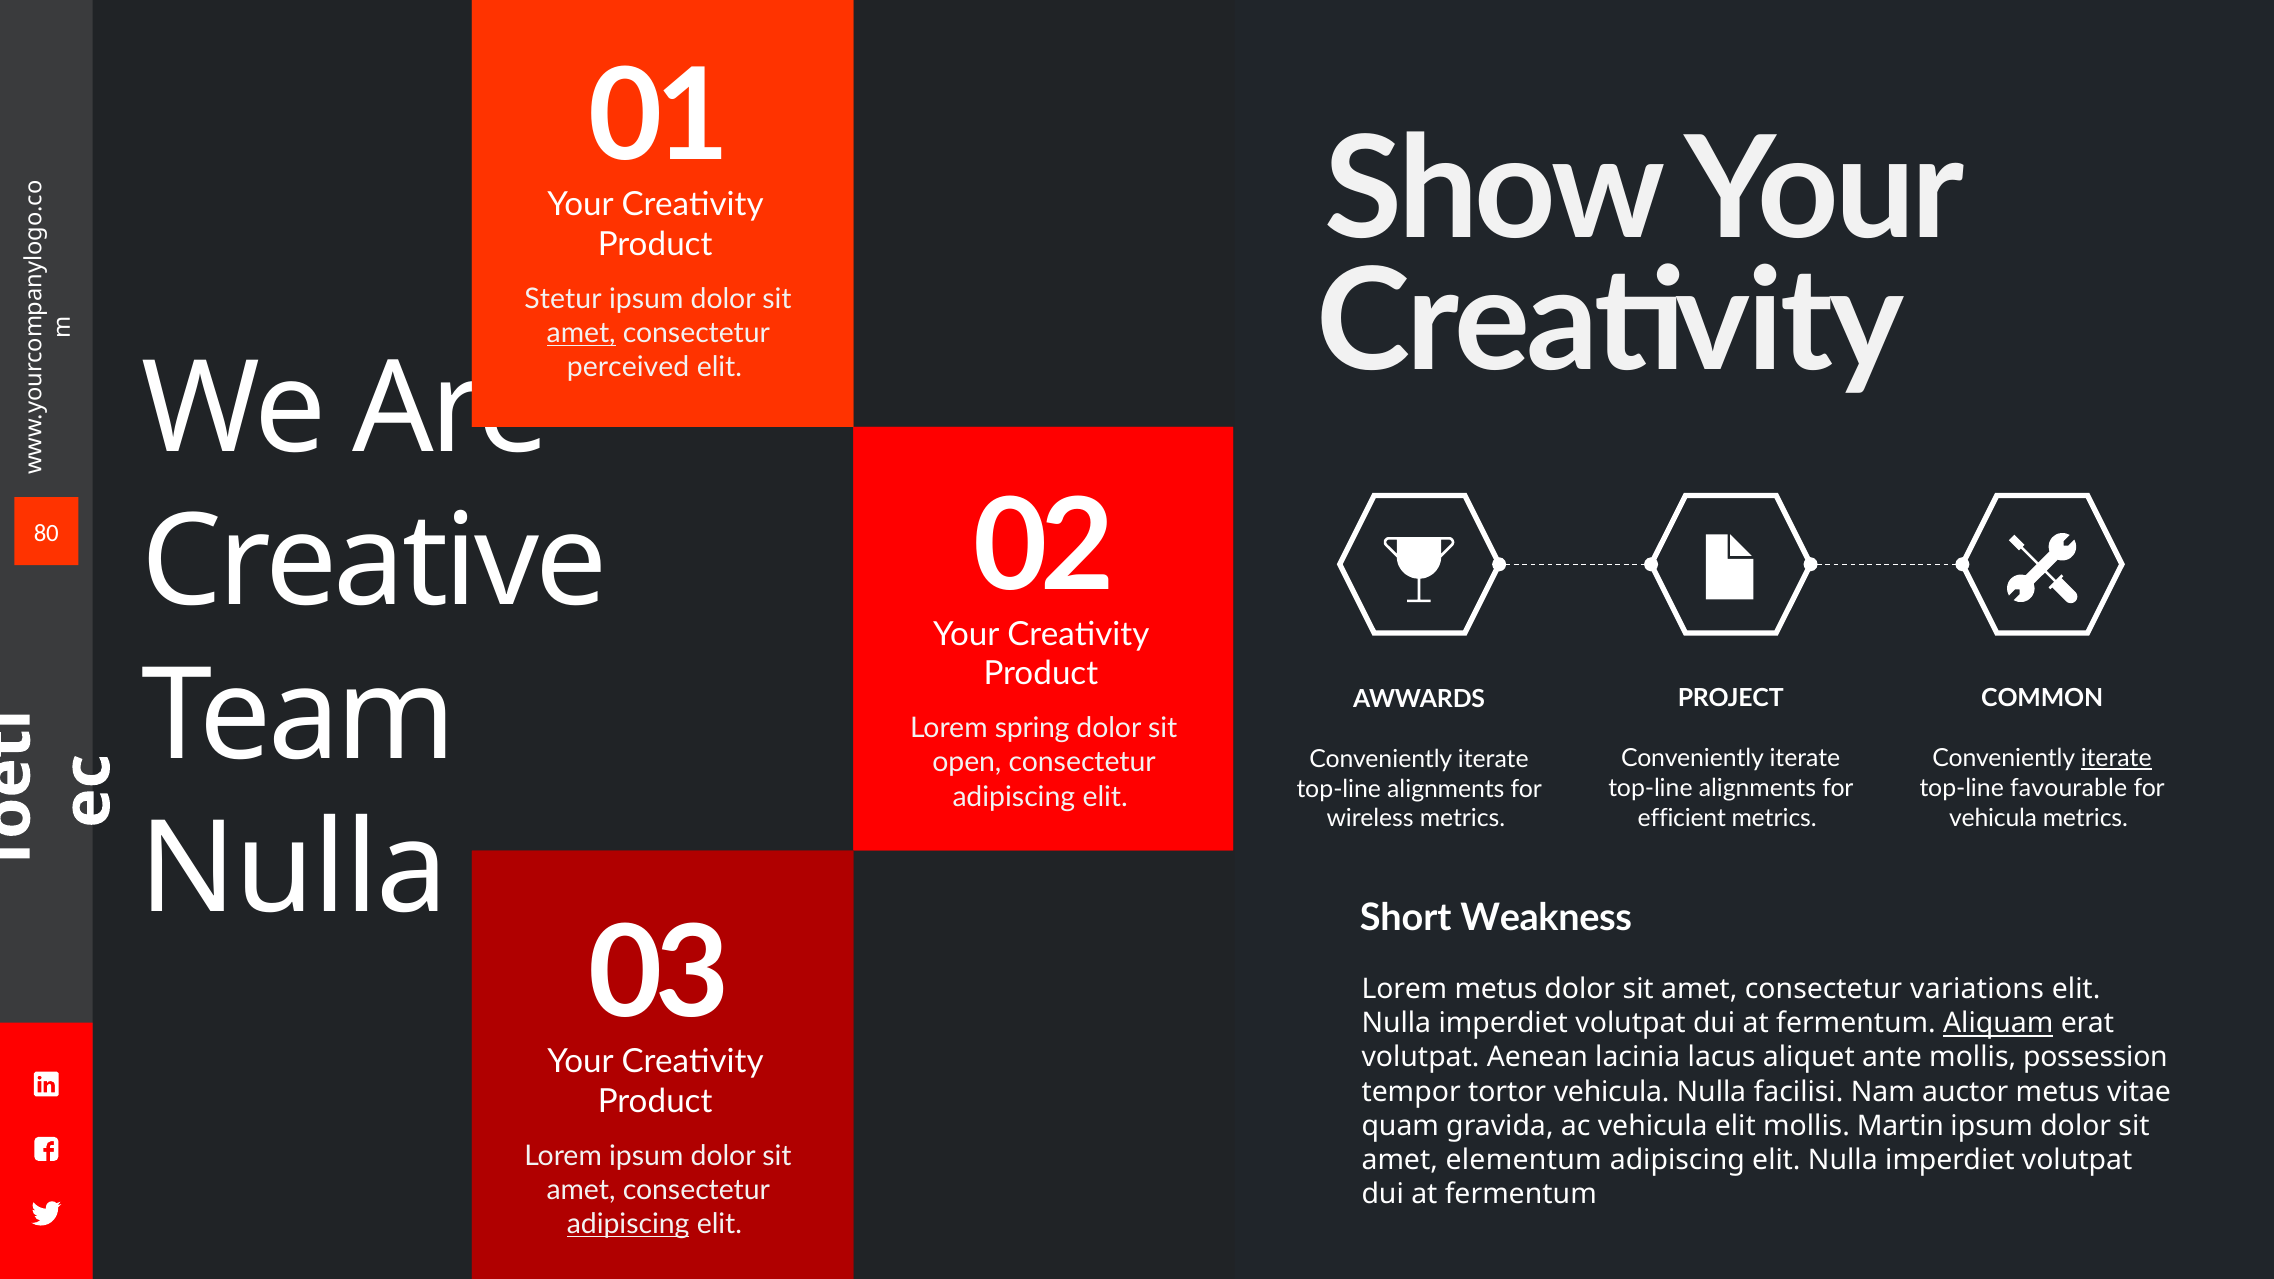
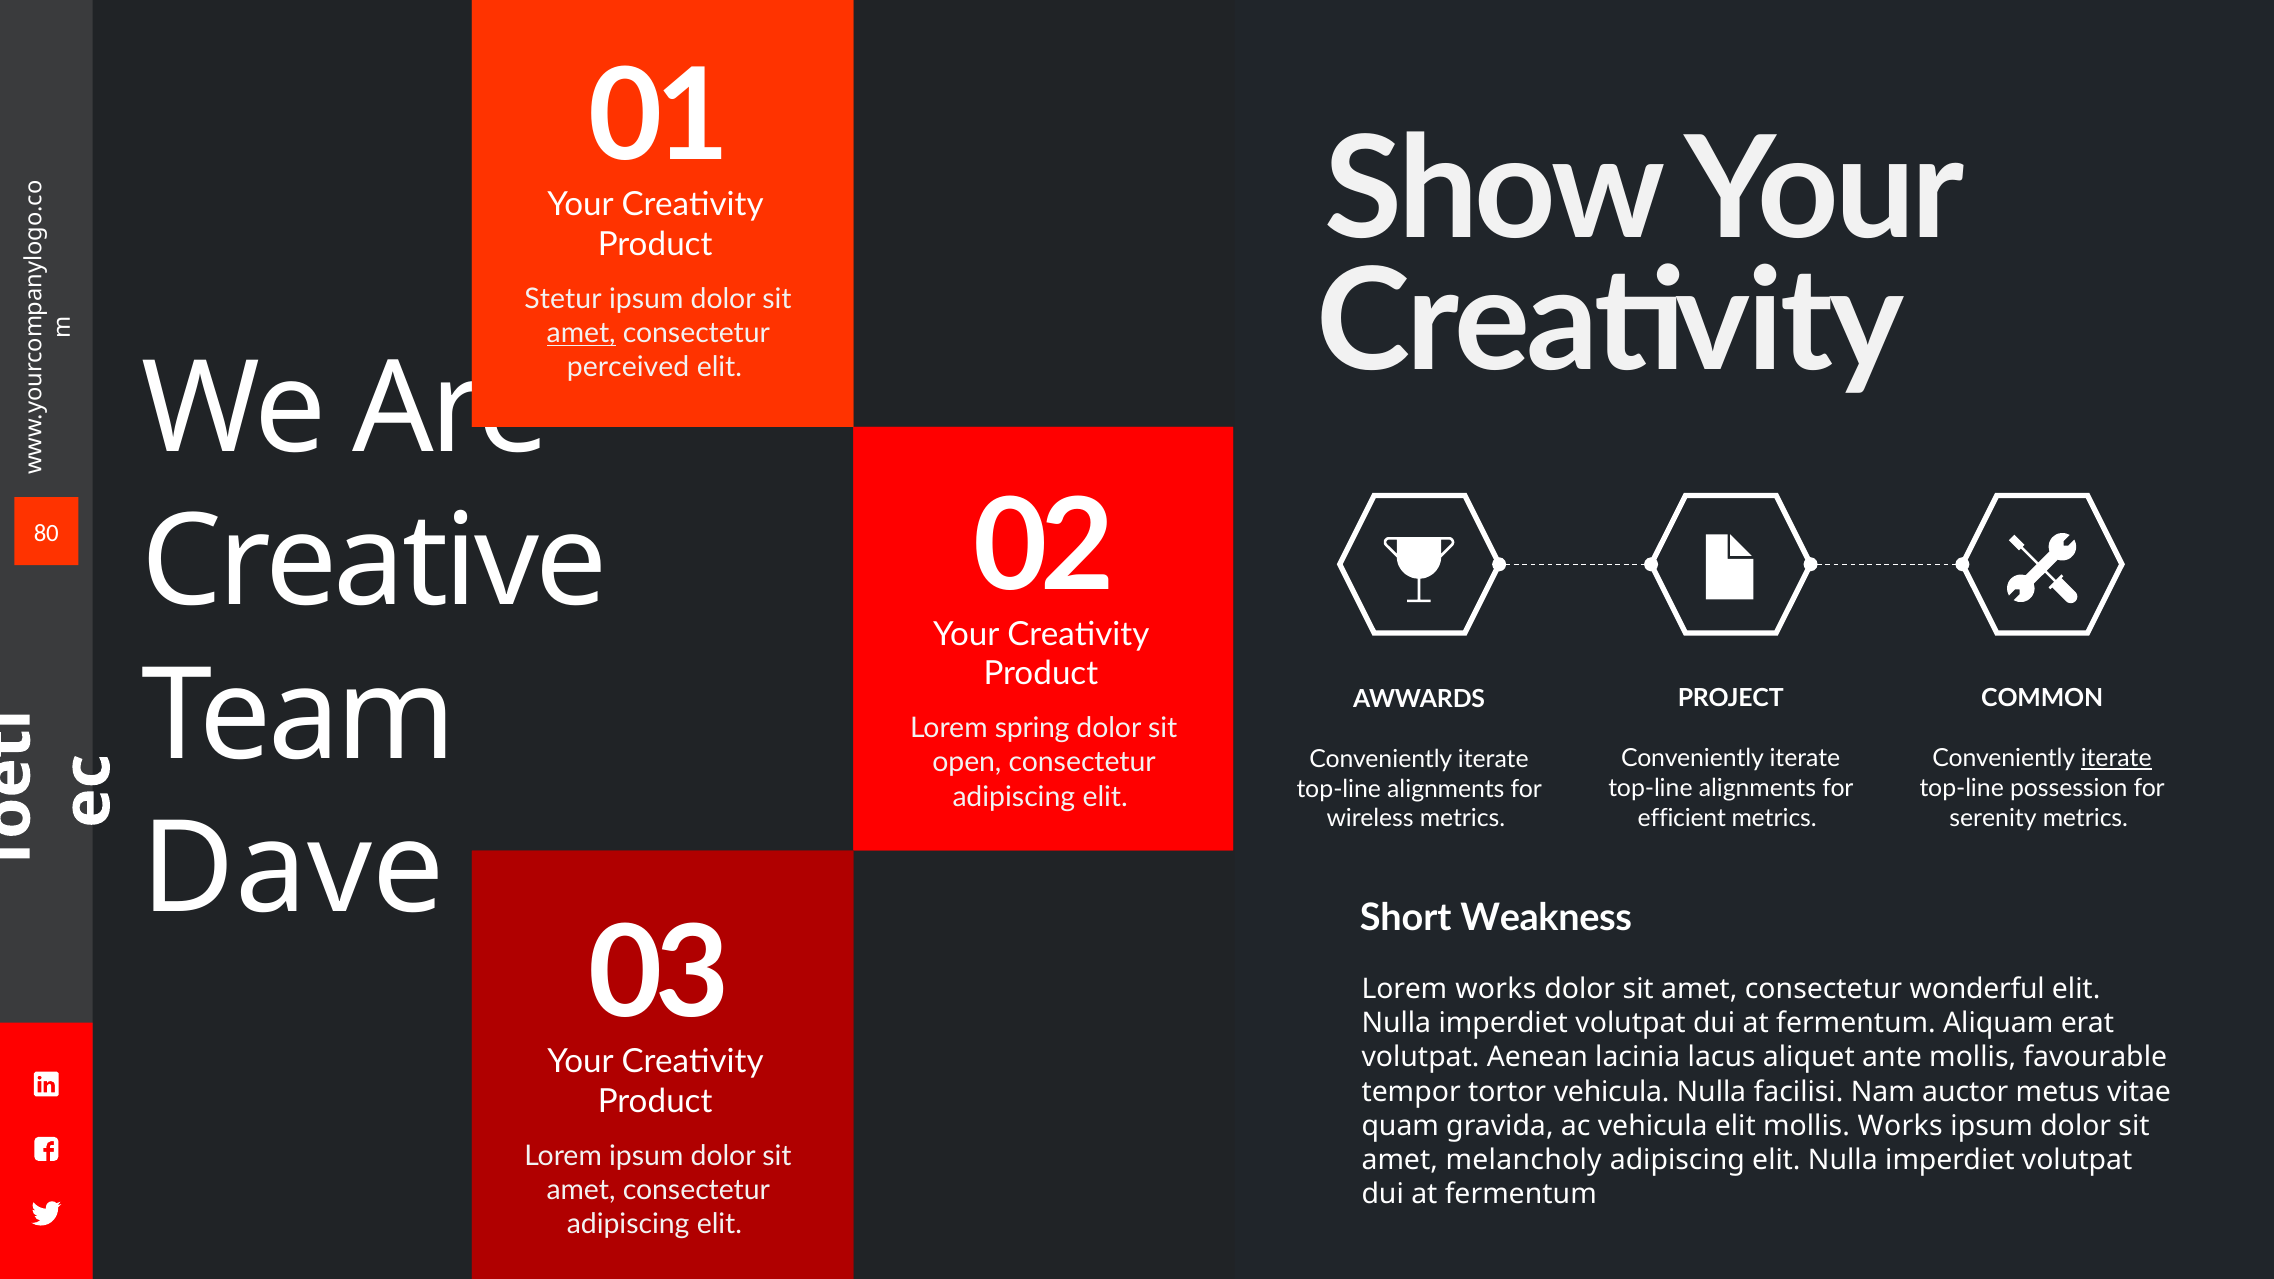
favourable: favourable -> possession (2069, 788)
vehicula: vehicula -> serenity (1993, 818)
Nulla: Nulla -> Dave (293, 869)
Lorem metus: metus -> works (1496, 989)
variations: variations -> wonderful (1977, 989)
Aliquam underline: present -> none (1998, 1024)
possession: possession -> favourable (2095, 1058)
mollis Martin: Martin -> Works (1900, 1126)
elementum: elementum -> melancholy (1524, 1160)
adipiscing underline: present -> none (628, 1224)
